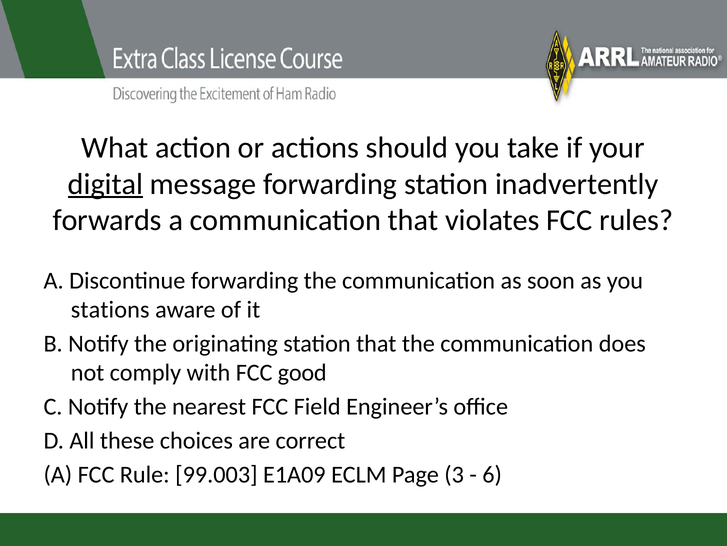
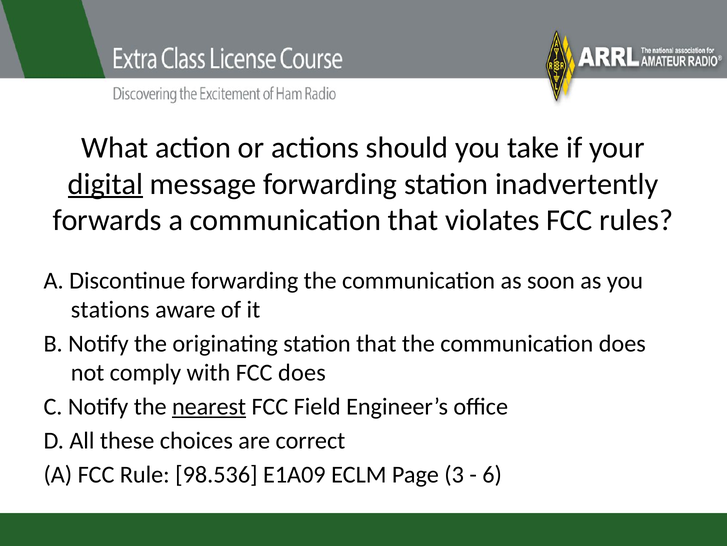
FCC good: good -> does (302, 372)
nearest underline: none -> present (209, 406)
99.003: 99.003 -> 98.536 (216, 474)
